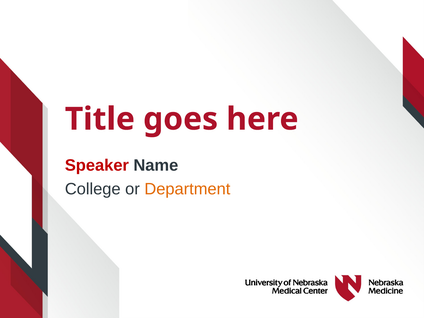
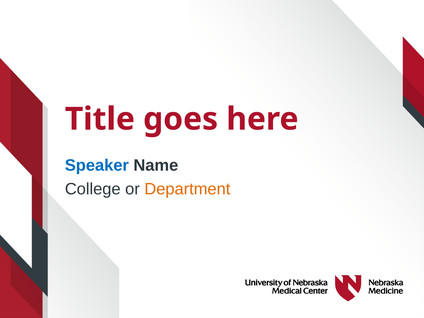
Speaker colour: red -> blue (97, 165)
